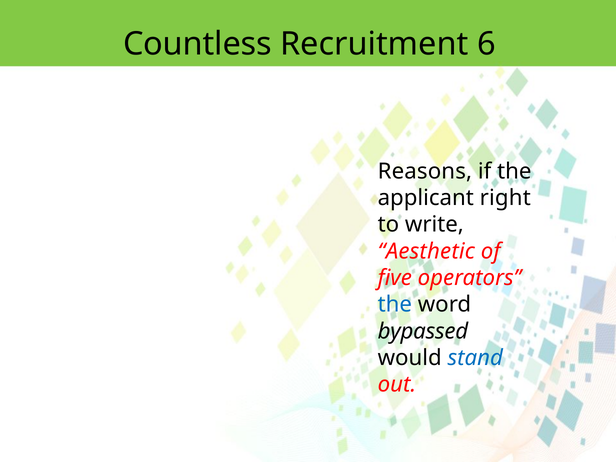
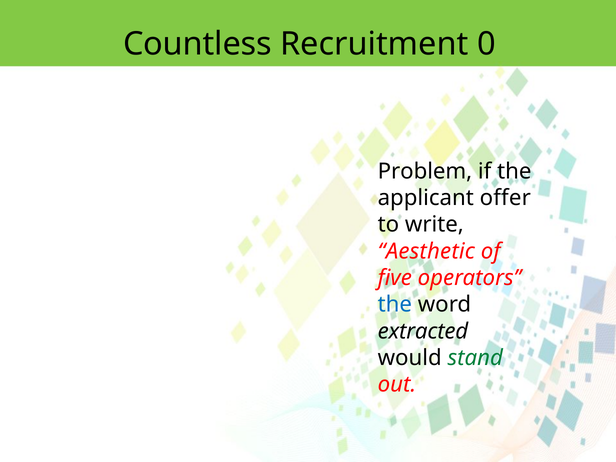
6: 6 -> 0 (486, 44)
Reasons: Reasons -> Problem (425, 171)
right: right -> offer (505, 198)
bypassed: bypassed -> extracted (423, 331)
stand colour: blue -> green (475, 358)
